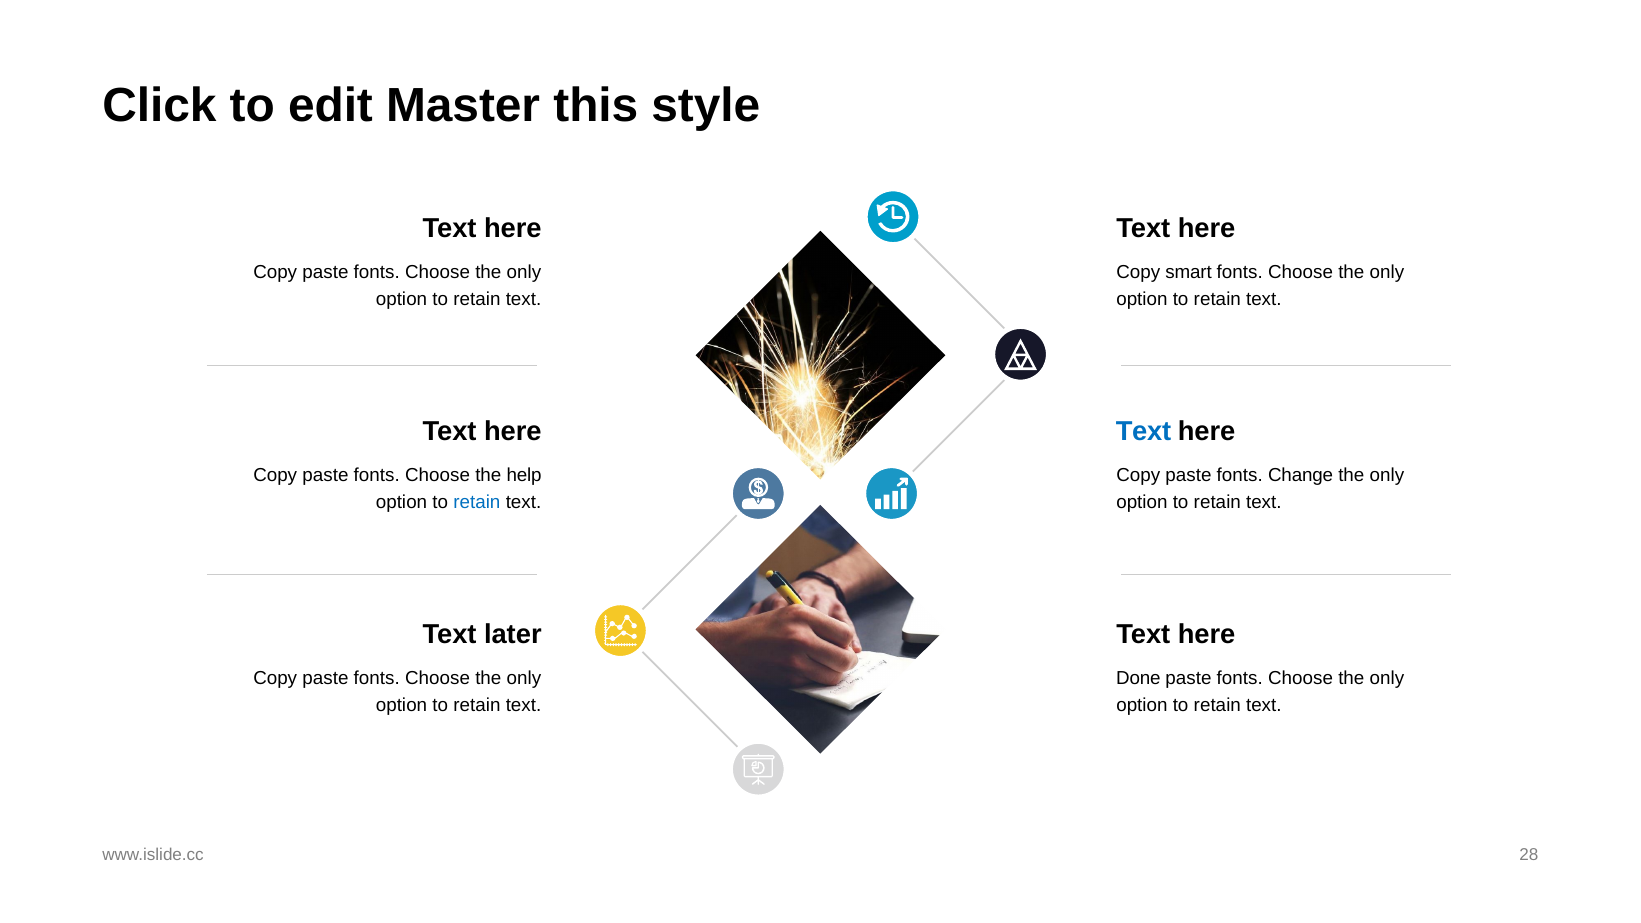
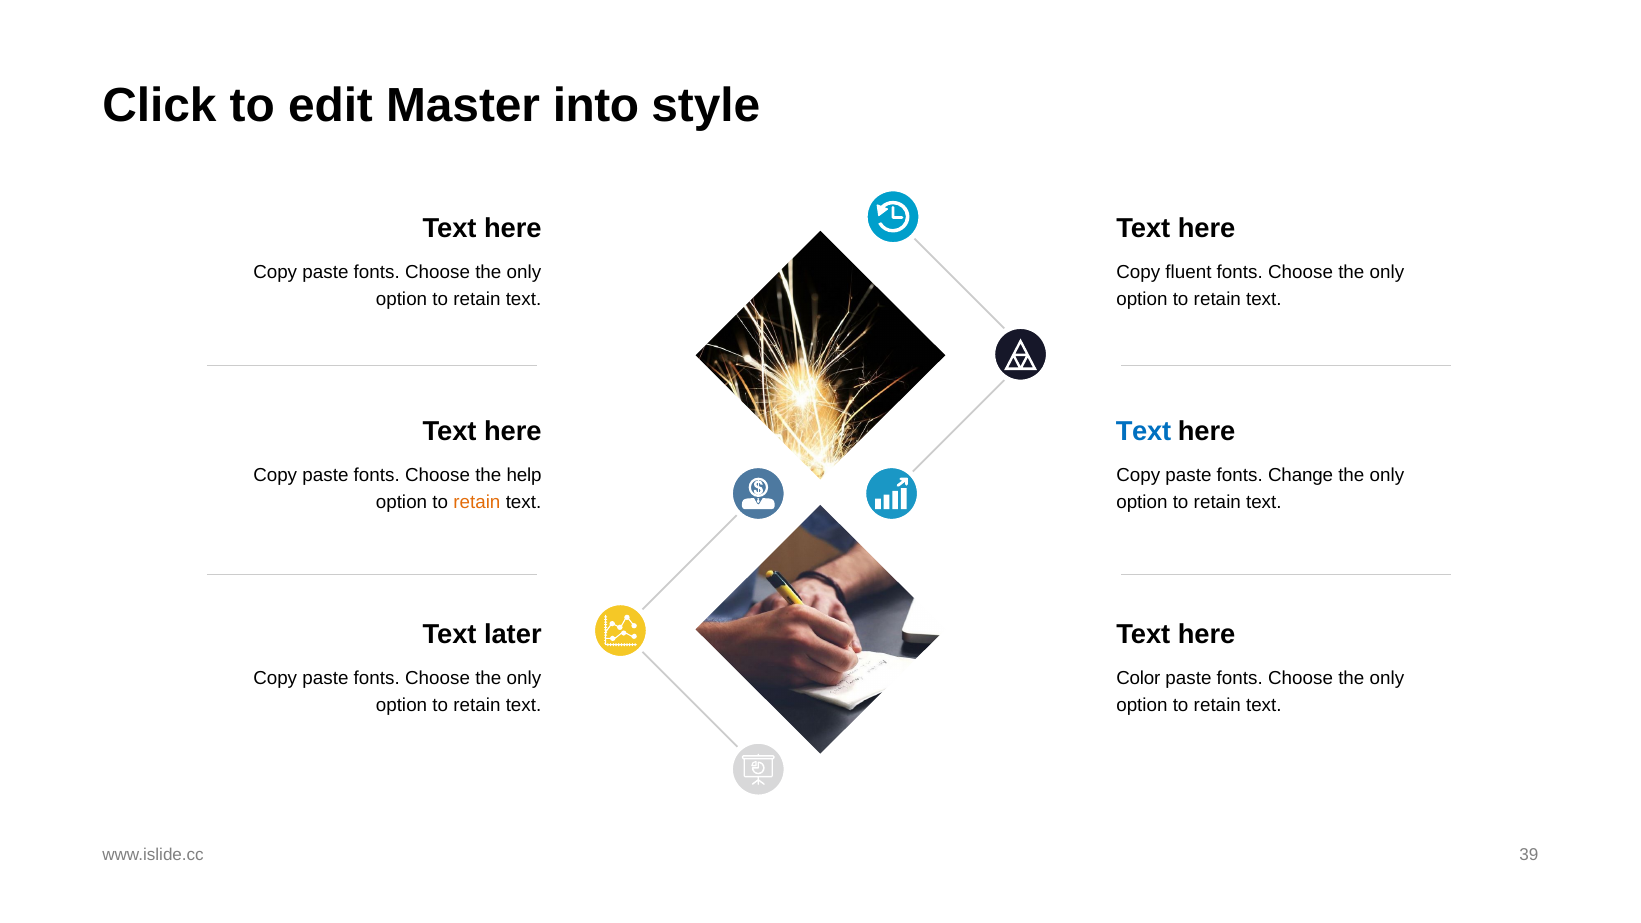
this: this -> into (596, 106)
smart: smart -> fluent (1189, 272)
retain colour: blue -> orange (477, 503)
Done: Done -> Color (1138, 679)
28: 28 -> 39 (1529, 855)
